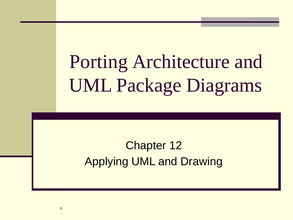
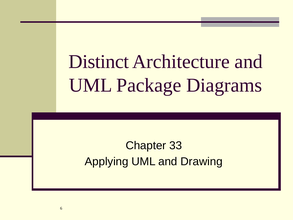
Porting: Porting -> Distinct (99, 62)
12: 12 -> 33 (176, 145)
